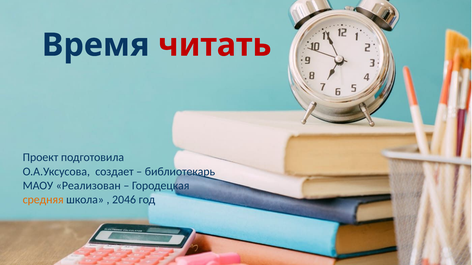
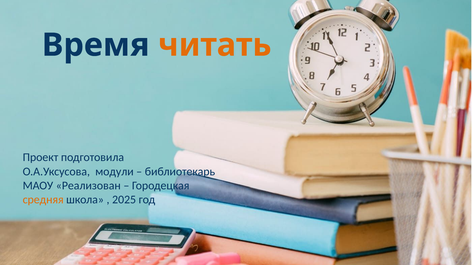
читать colour: red -> orange (215, 45)
создает: создает -> модули (114, 172)
2046: 2046 -> 2025 (124, 200)
